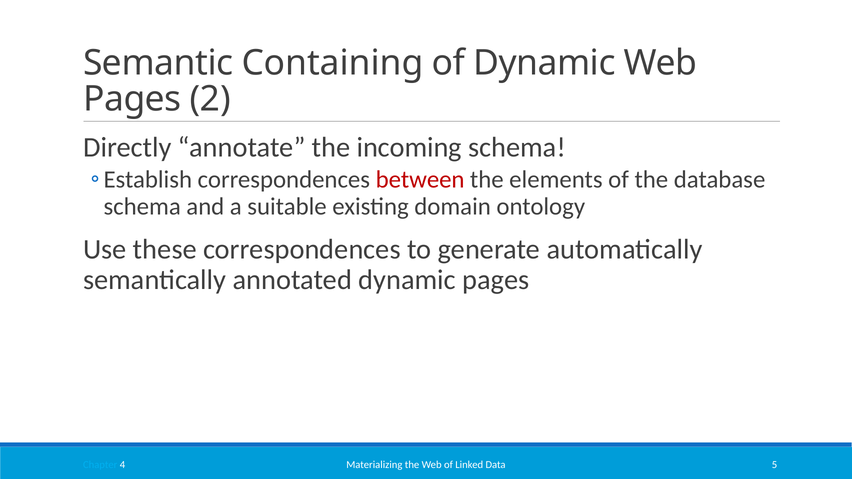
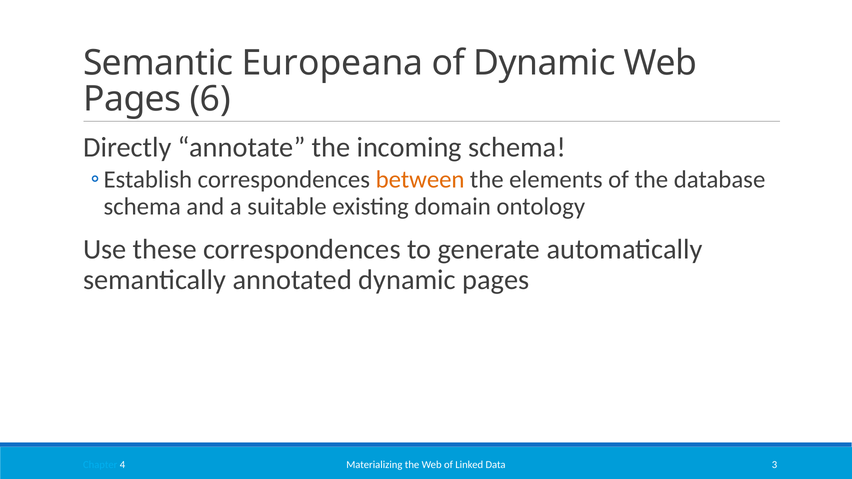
Containing: Containing -> Europeana (333, 63)
2: 2 -> 6 (210, 99)
between colour: red -> orange (420, 180)
5: 5 -> 3 (775, 465)
